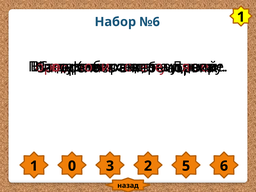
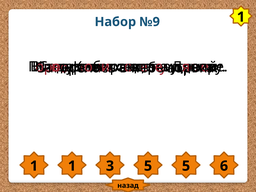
№6: №6 -> №9 (150, 22)
1 0: 0 -> 1 (72, 166)
3 2: 2 -> 5 (148, 166)
